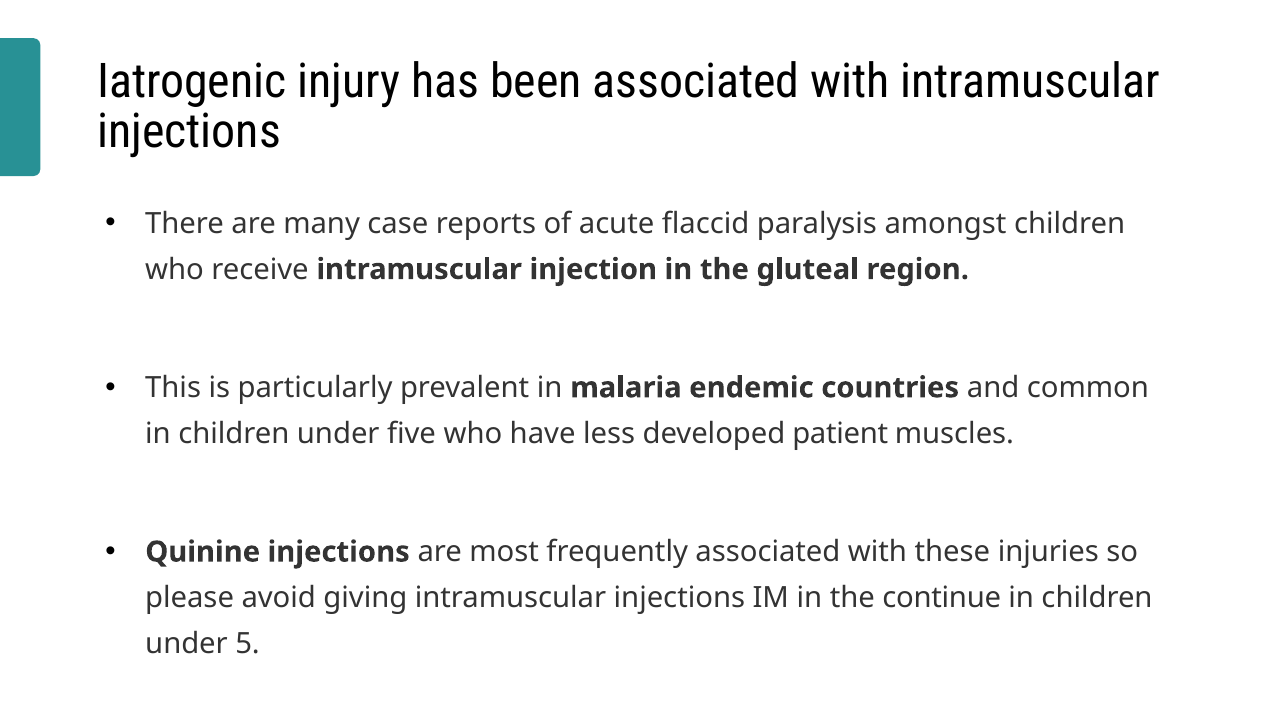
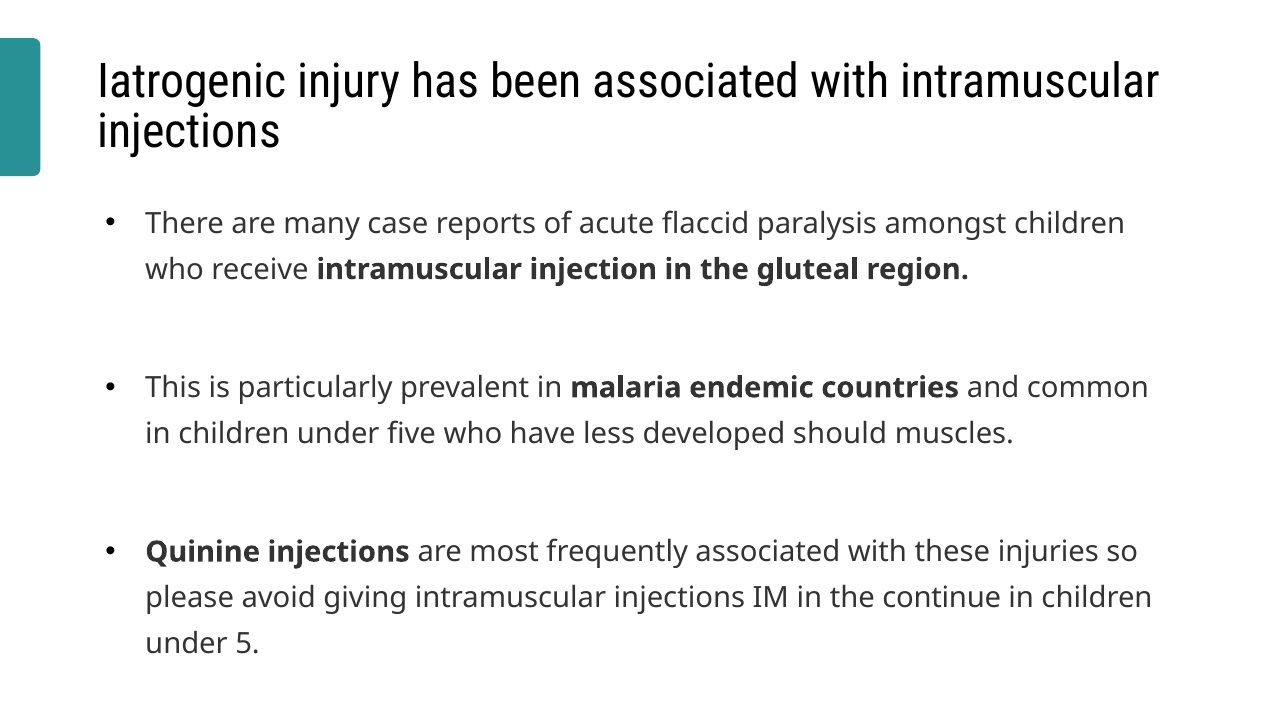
patient: patient -> should (840, 434)
